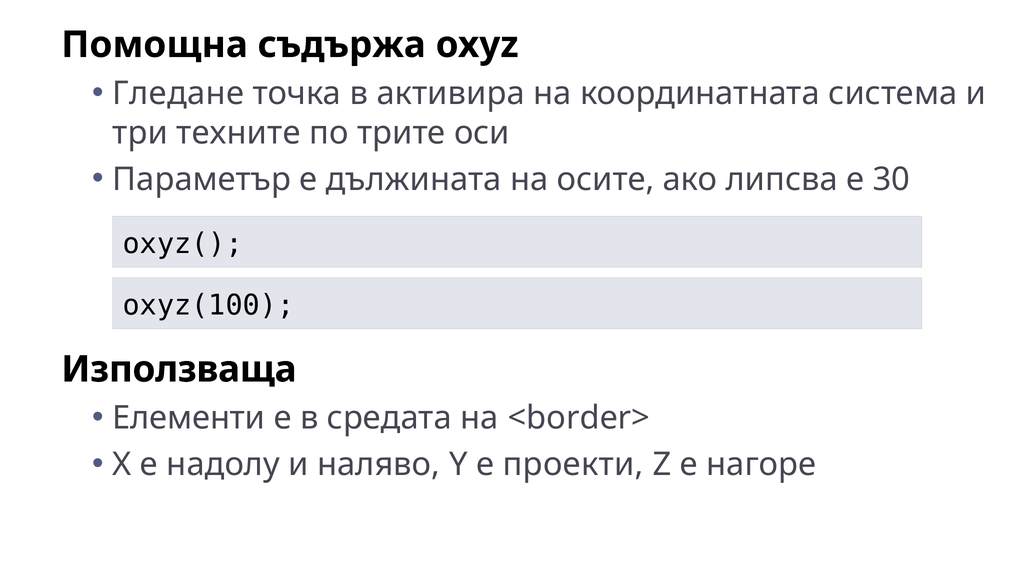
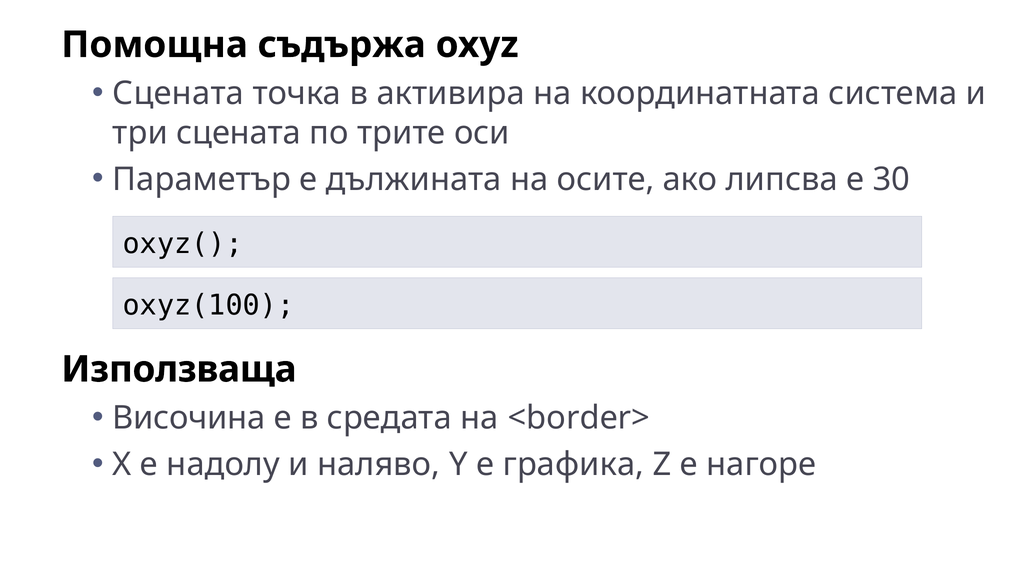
Гледане: Гледане -> Сцената (178, 94)
три техните: техните -> сцената (239, 133)
Елементи: Елементи -> Височина (189, 418)
проекти: проекти -> графика (573, 465)
